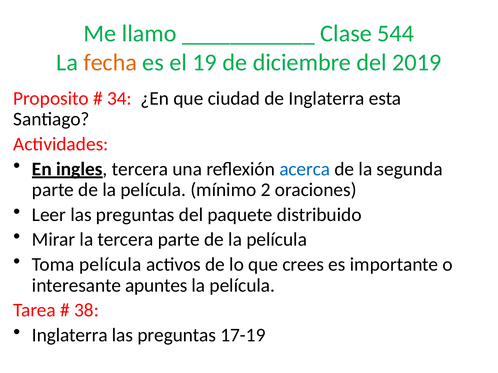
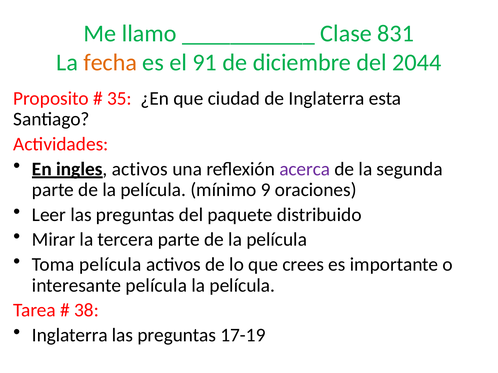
544: 544 -> 831 (396, 34)
19: 19 -> 91 (205, 63)
2019: 2019 -> 2044 (417, 63)
34: 34 -> 35 (119, 98)
ingles tercera: tercera -> activos (140, 169)
acerca colour: blue -> purple (305, 169)
2: 2 -> 9 (266, 190)
interesante apuntes: apuntes -> película (156, 286)
